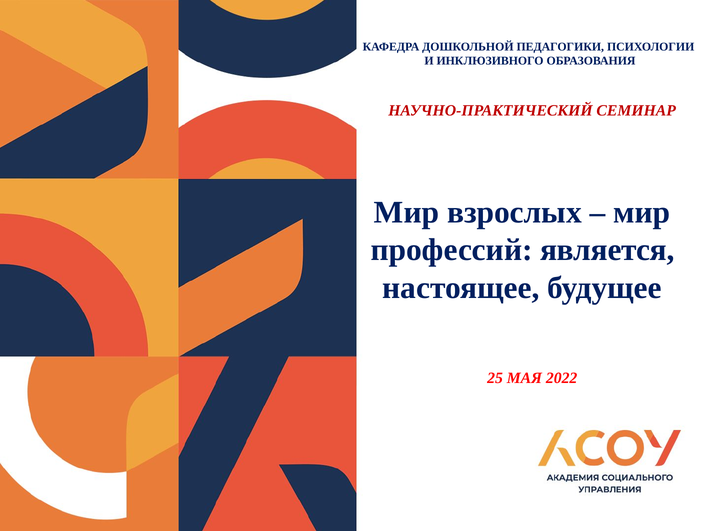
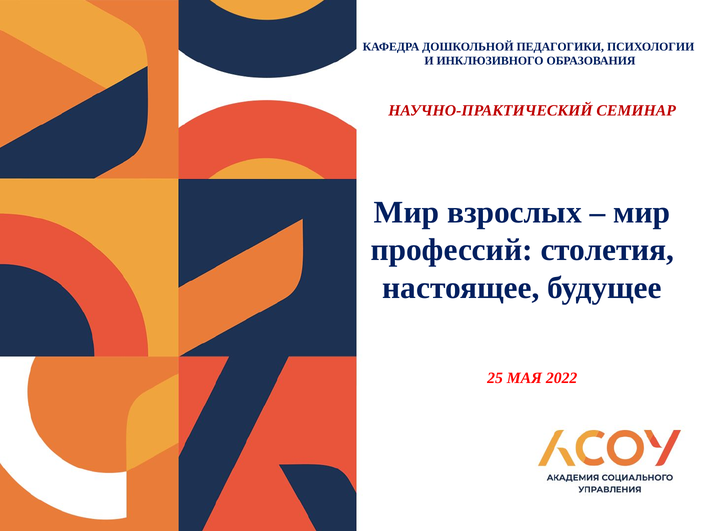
является: является -> столетия (607, 250)
